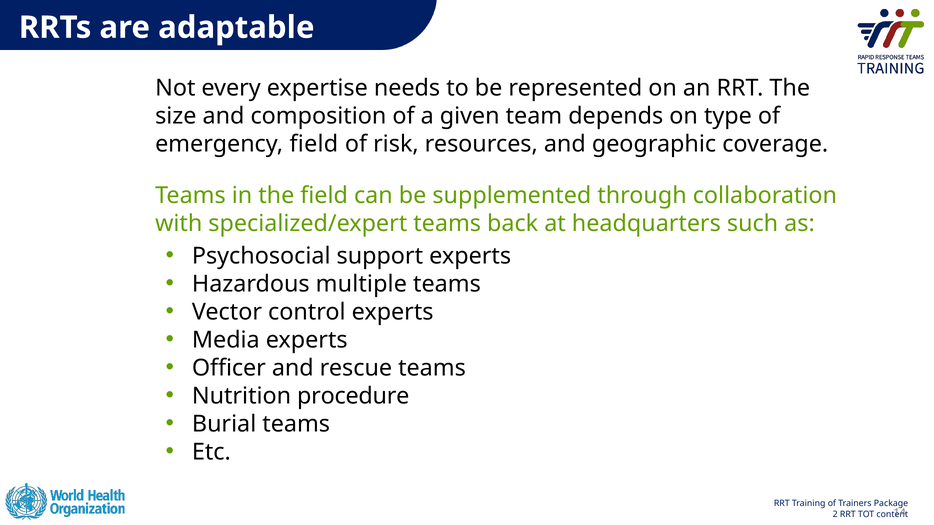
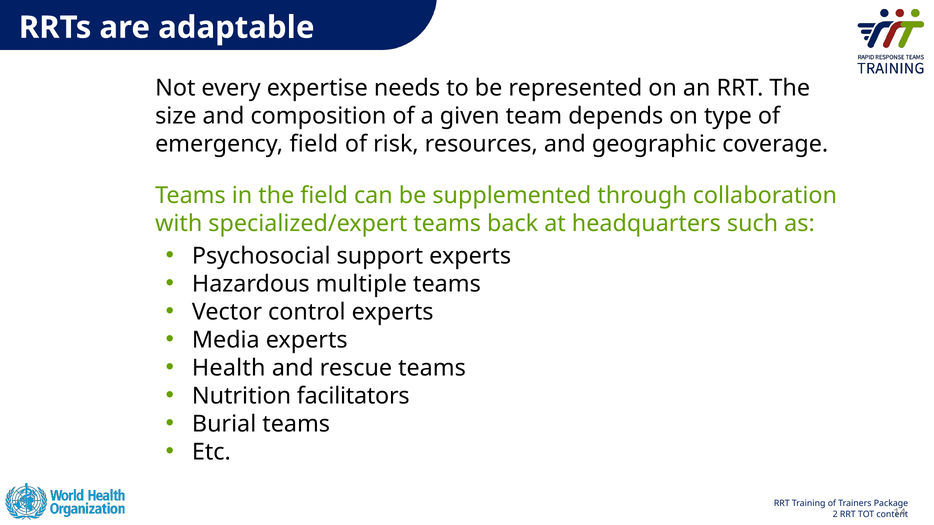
Officer: Officer -> Health (229, 368)
procedure: procedure -> facilitators (353, 396)
